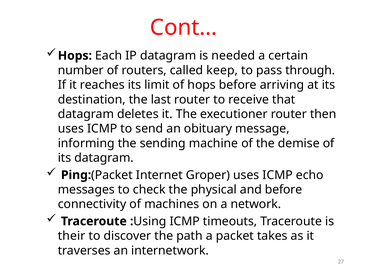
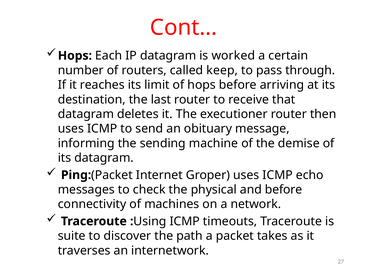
needed: needed -> worked (233, 56)
their: their -> suite (72, 236)
